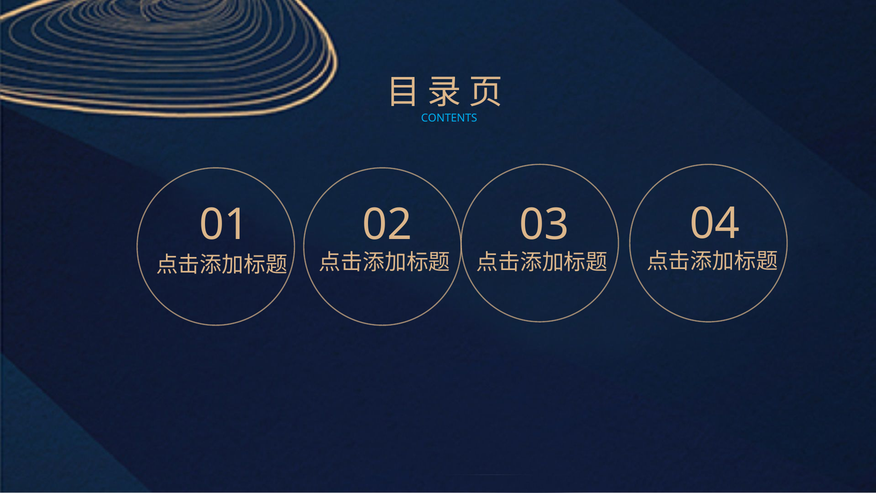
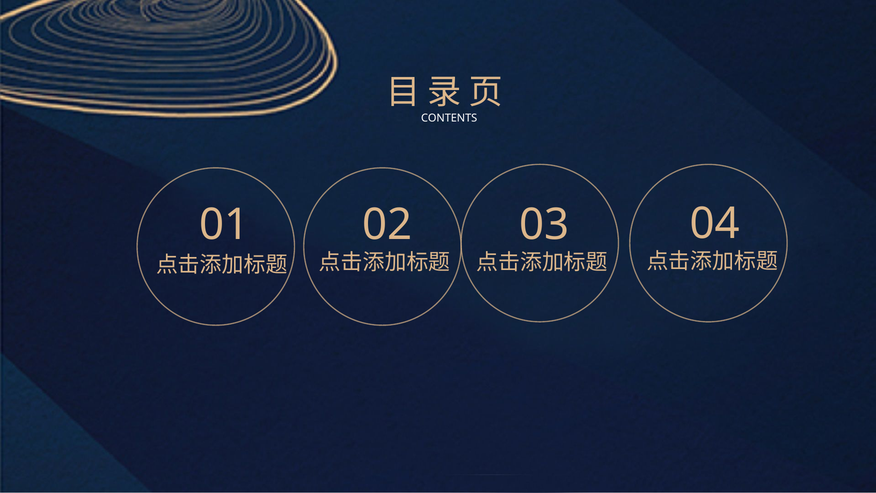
CONTENTS colour: light blue -> white (449, 118)
